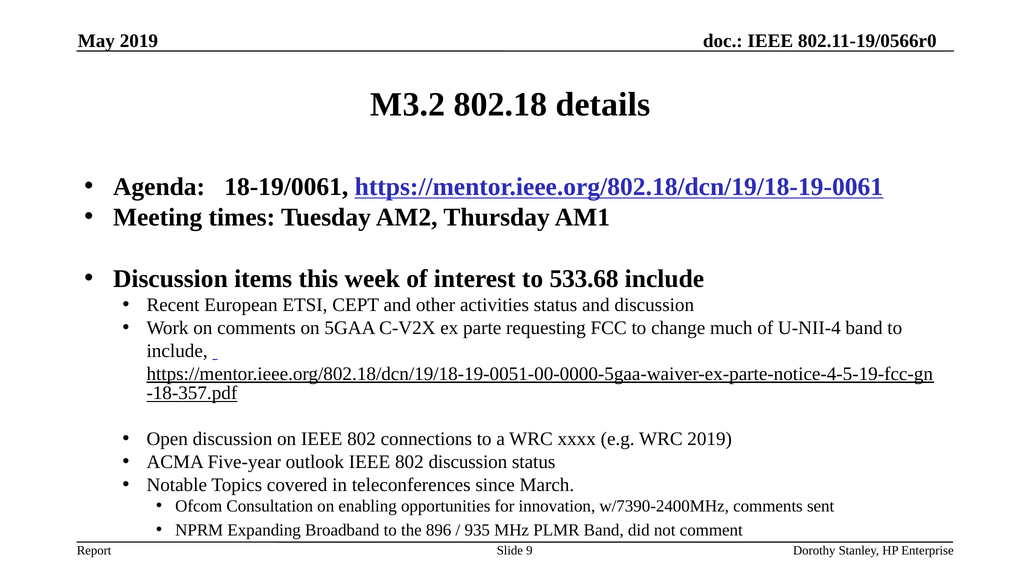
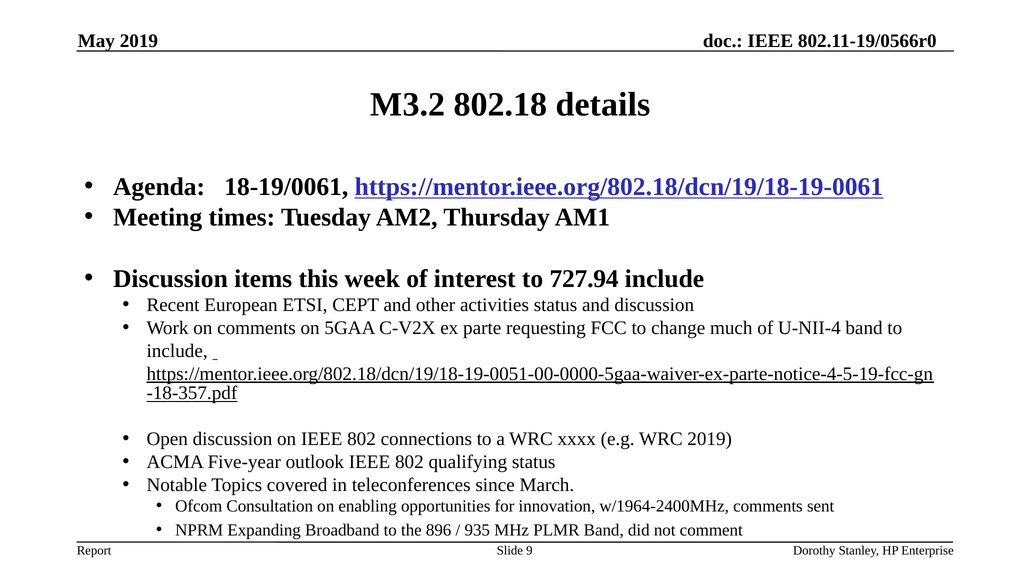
533.68: 533.68 -> 727.94 (584, 279)
802 discussion: discussion -> qualifying (468, 462)
w/7390-2400MHz: w/7390-2400MHz -> w/1964-2400MHz (664, 507)
